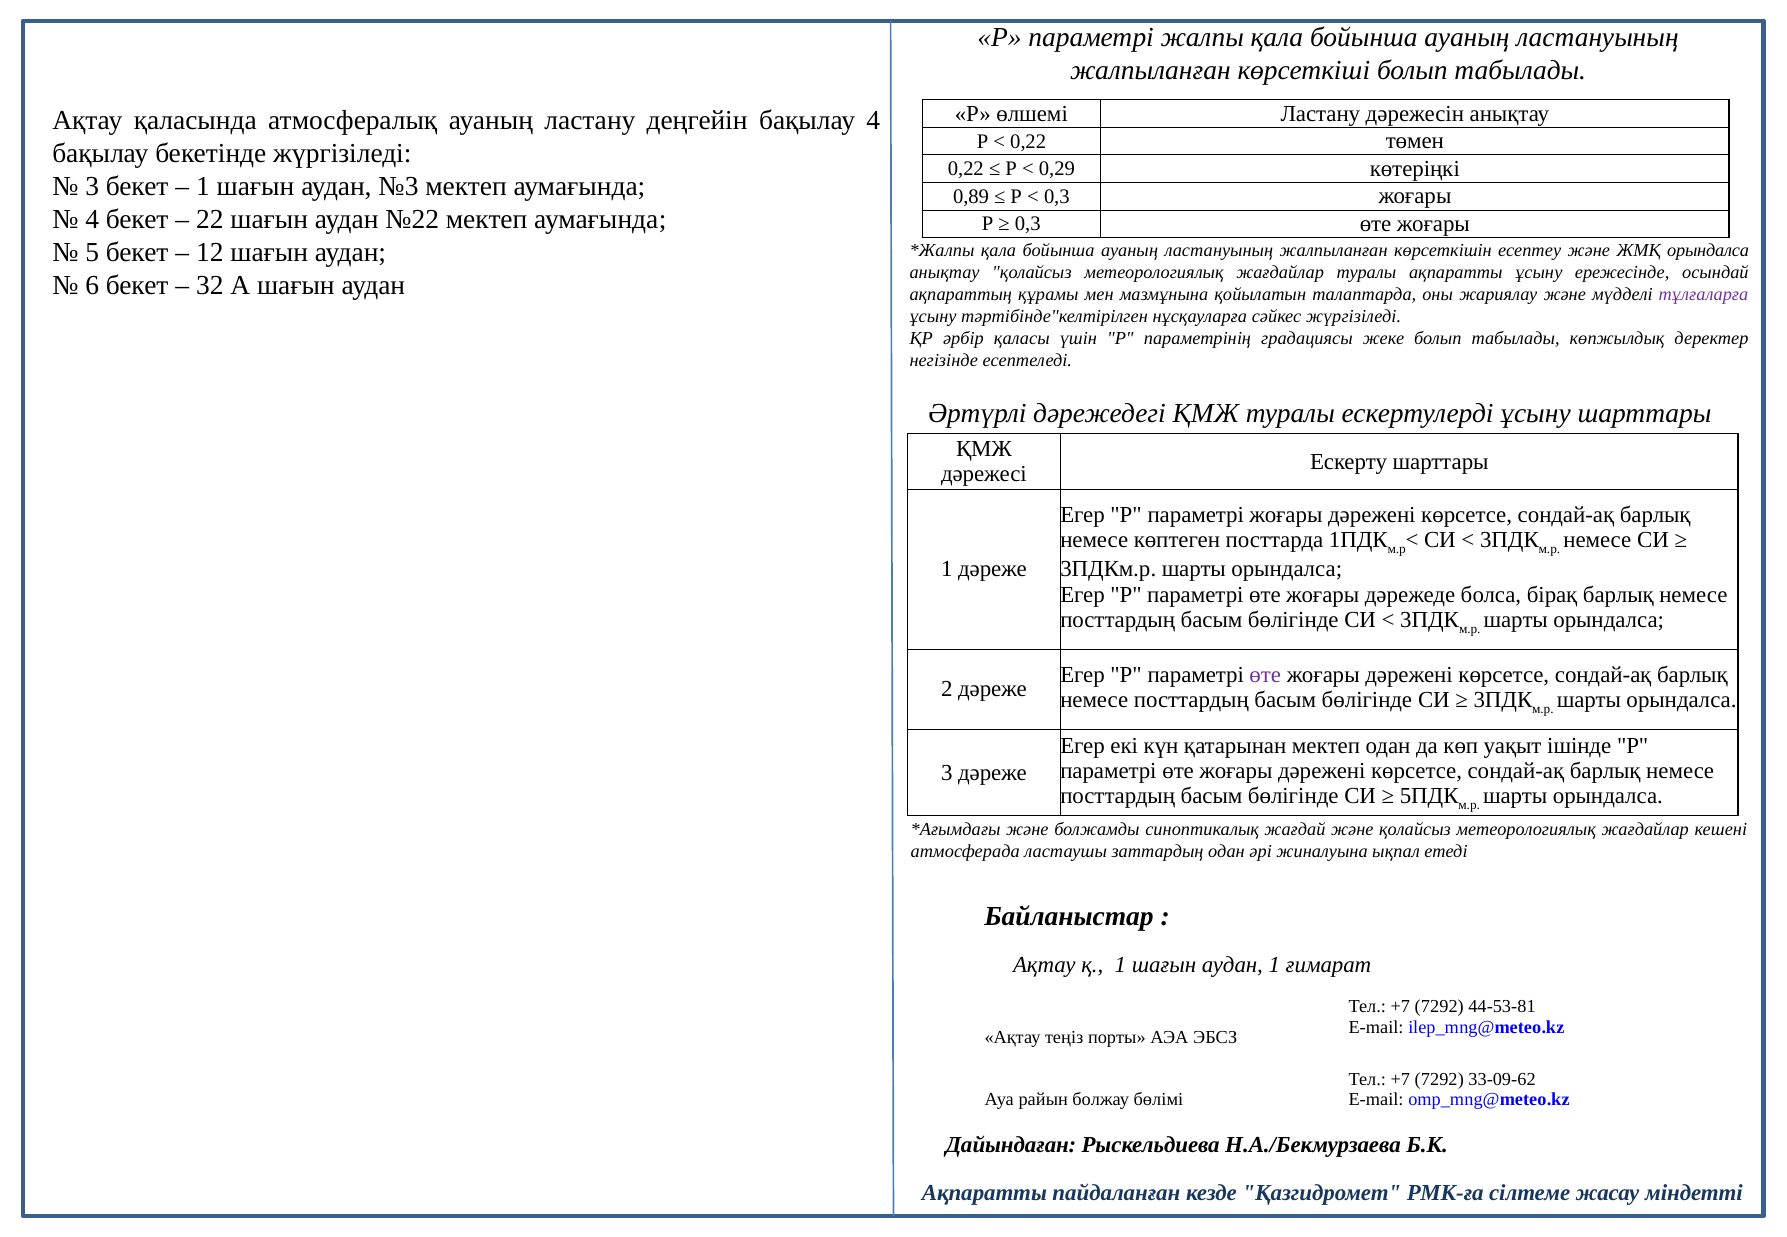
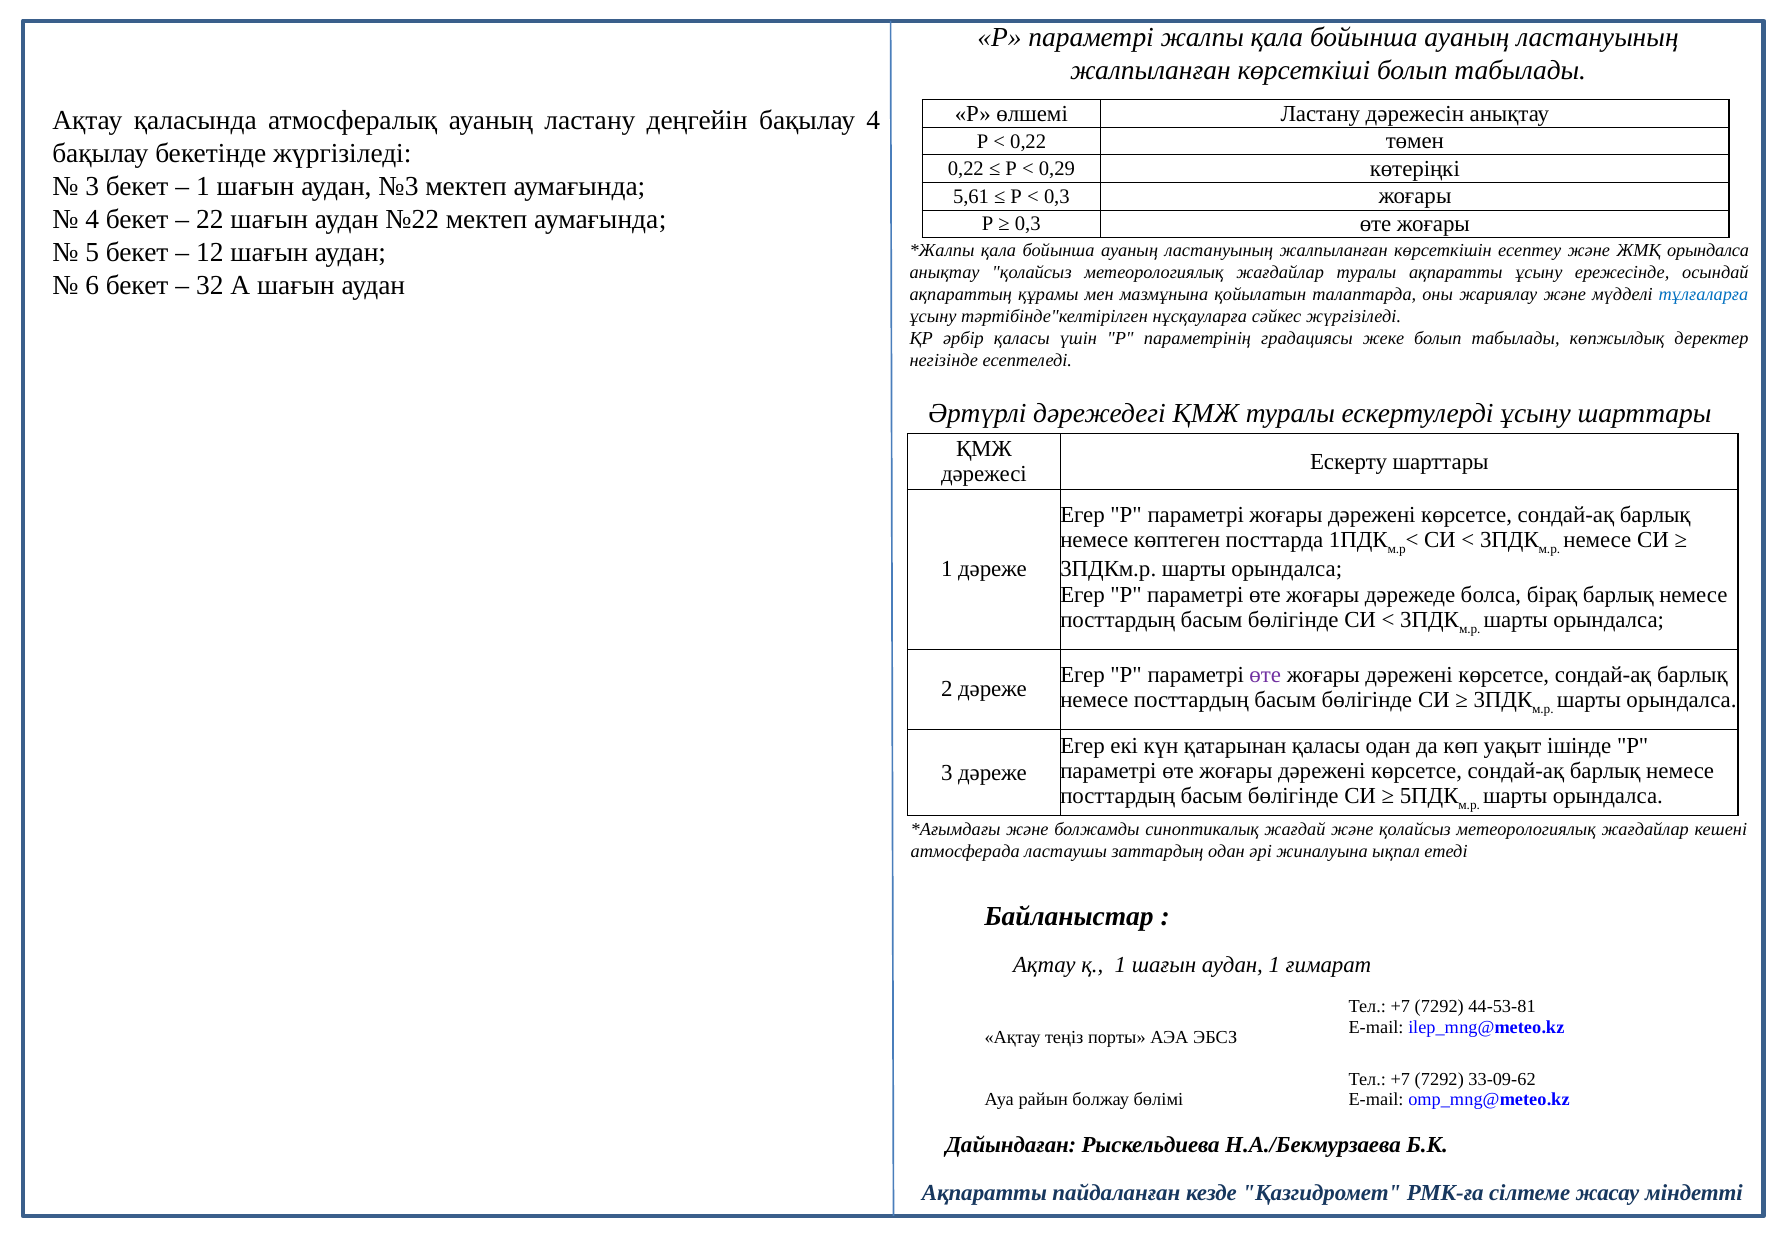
0,89: 0,89 -> 5,61 (971, 196)
тұлғаларға colour: purple -> blue (1703, 294)
қатарынан мектеп: мектеп -> қаласы (1326, 746)
